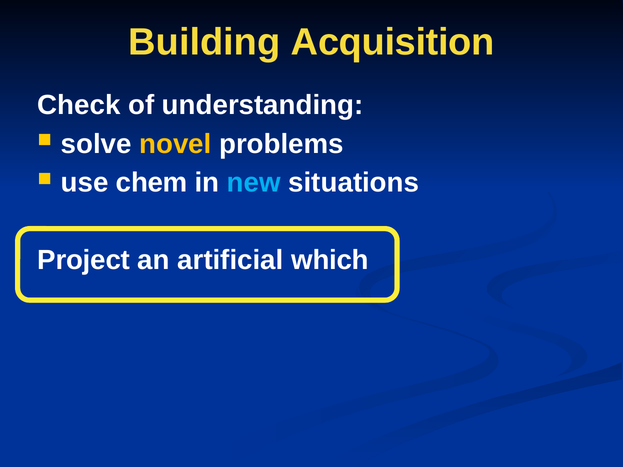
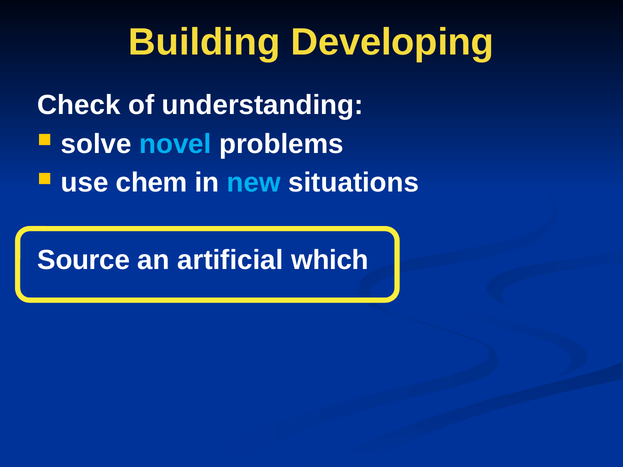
Acquisition: Acquisition -> Developing (393, 42)
novel colour: yellow -> light blue (175, 144)
Project: Project -> Source (84, 260)
